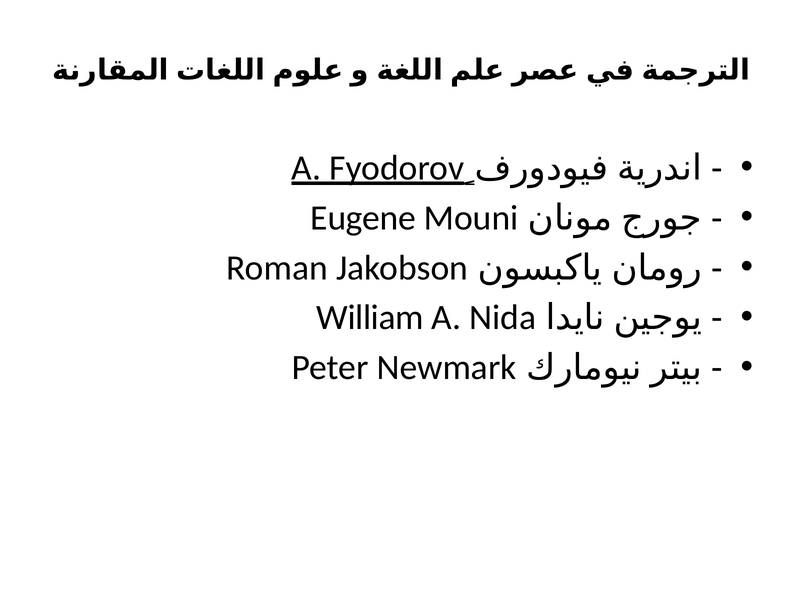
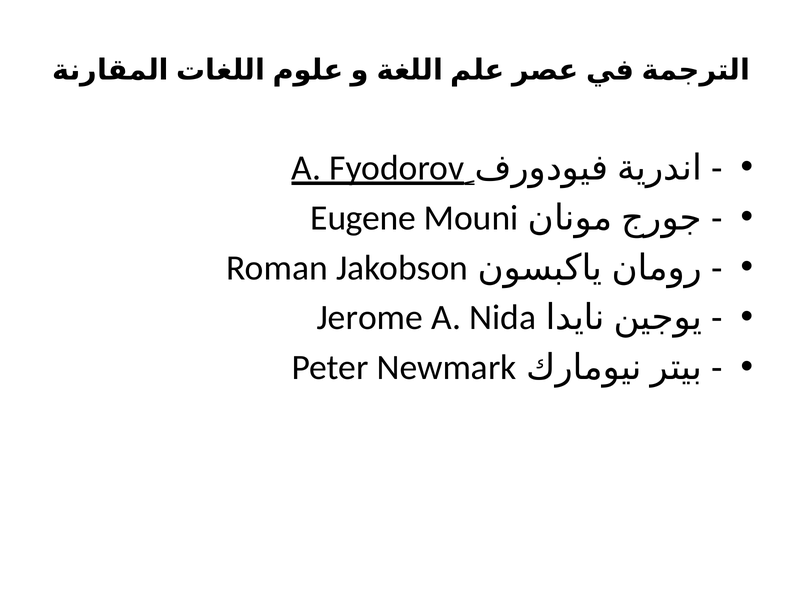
William: William -> Jerome (370, 318)
